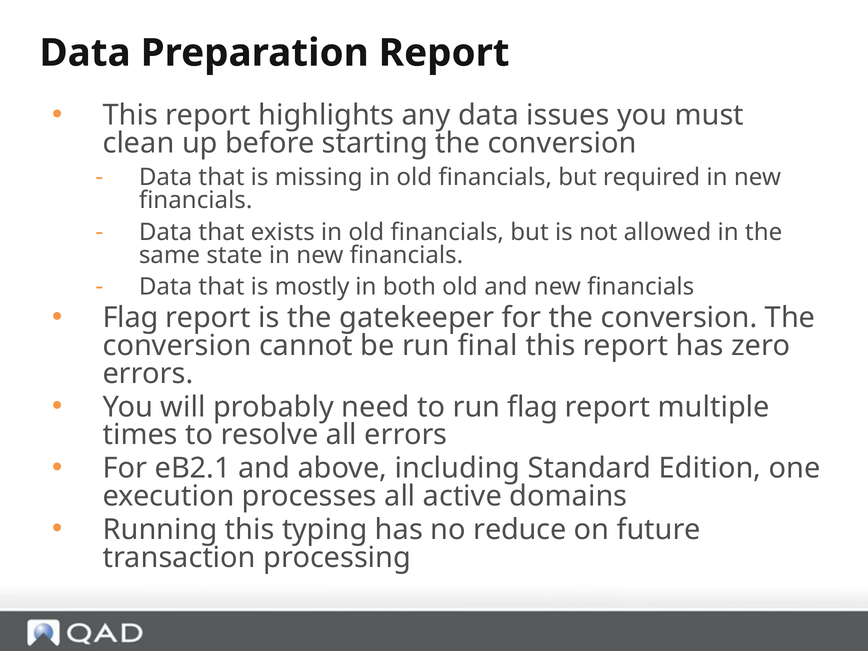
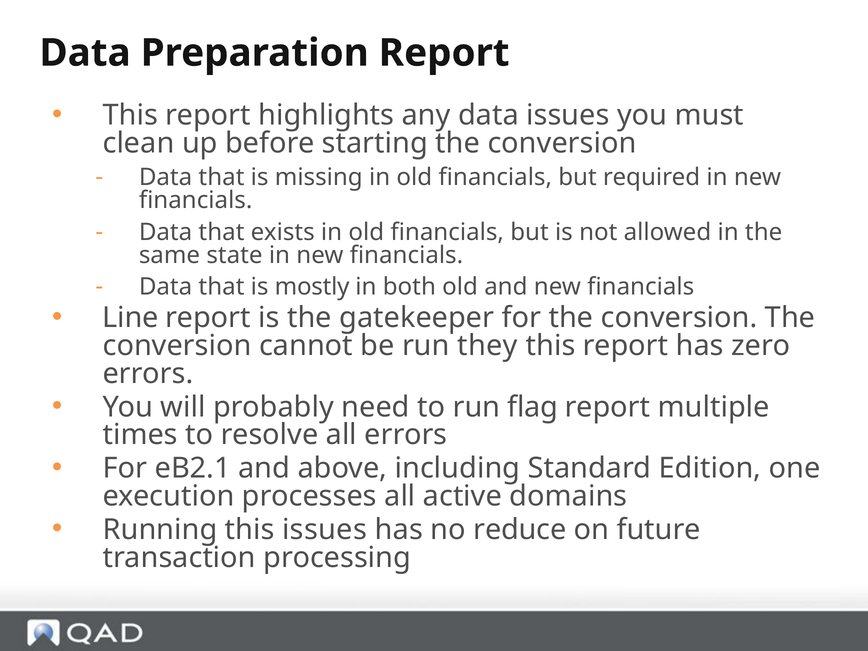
Flag: Flag -> Line (130, 318)
final: final -> they (488, 346)
this typing: typing -> issues (325, 530)
